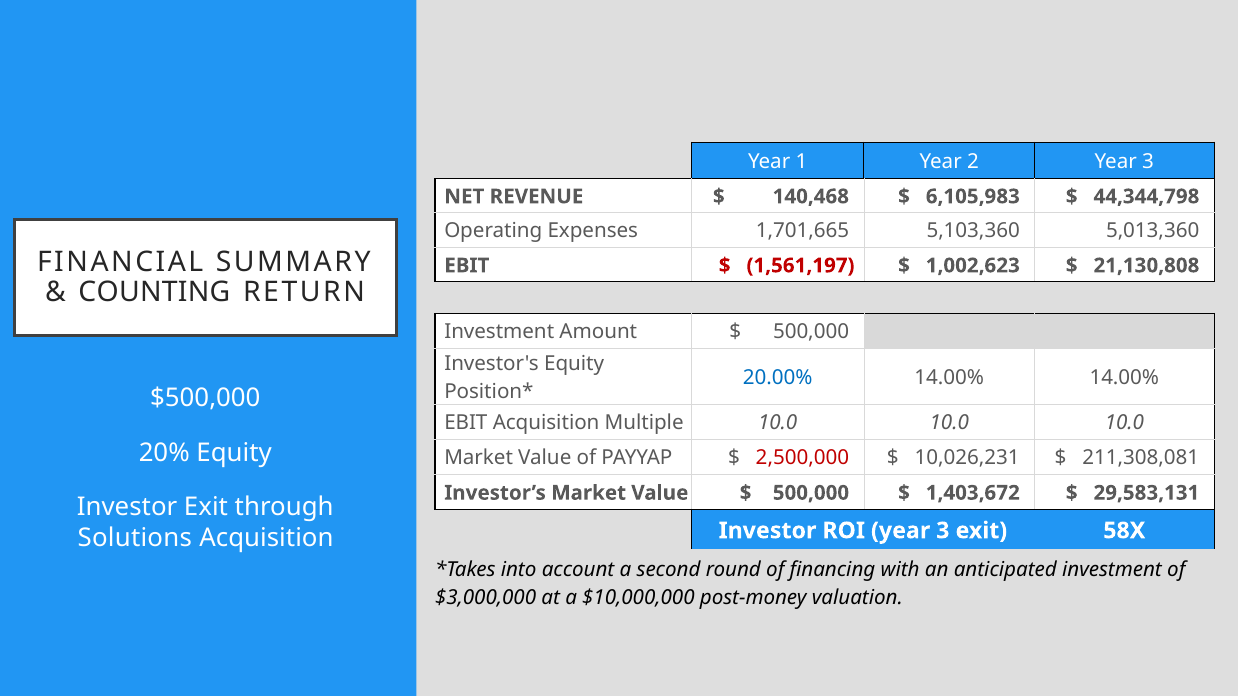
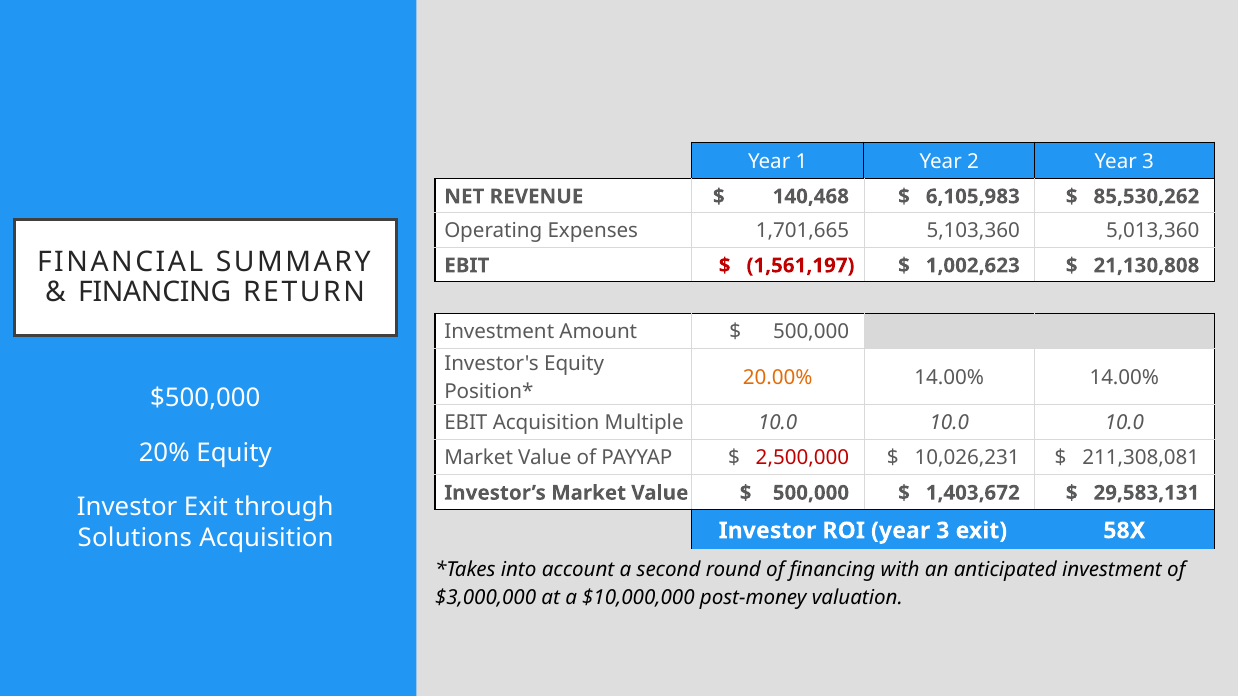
44,344,798: 44,344,798 -> 85,530,262 (1146, 197)
COUNTING: COUNTING -> FINANCING (155, 293)
20.00% colour: blue -> orange (778, 378)
